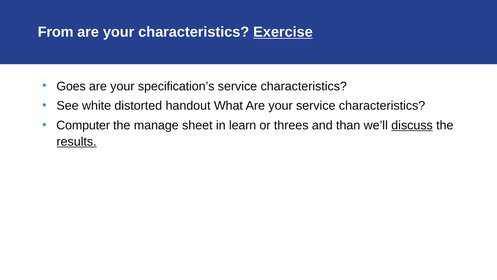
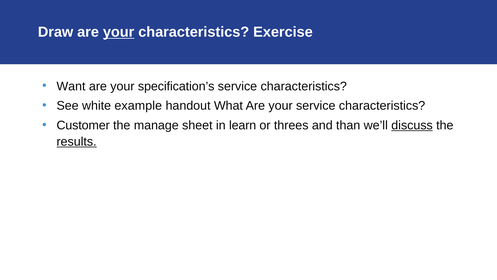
From: From -> Draw (56, 32)
your underline: none -> present (119, 32)
Exercise underline: present -> none (283, 32)
Goes: Goes -> Want (71, 86)
distorted: distorted -> example (138, 106)
Computer: Computer -> Customer (83, 125)
